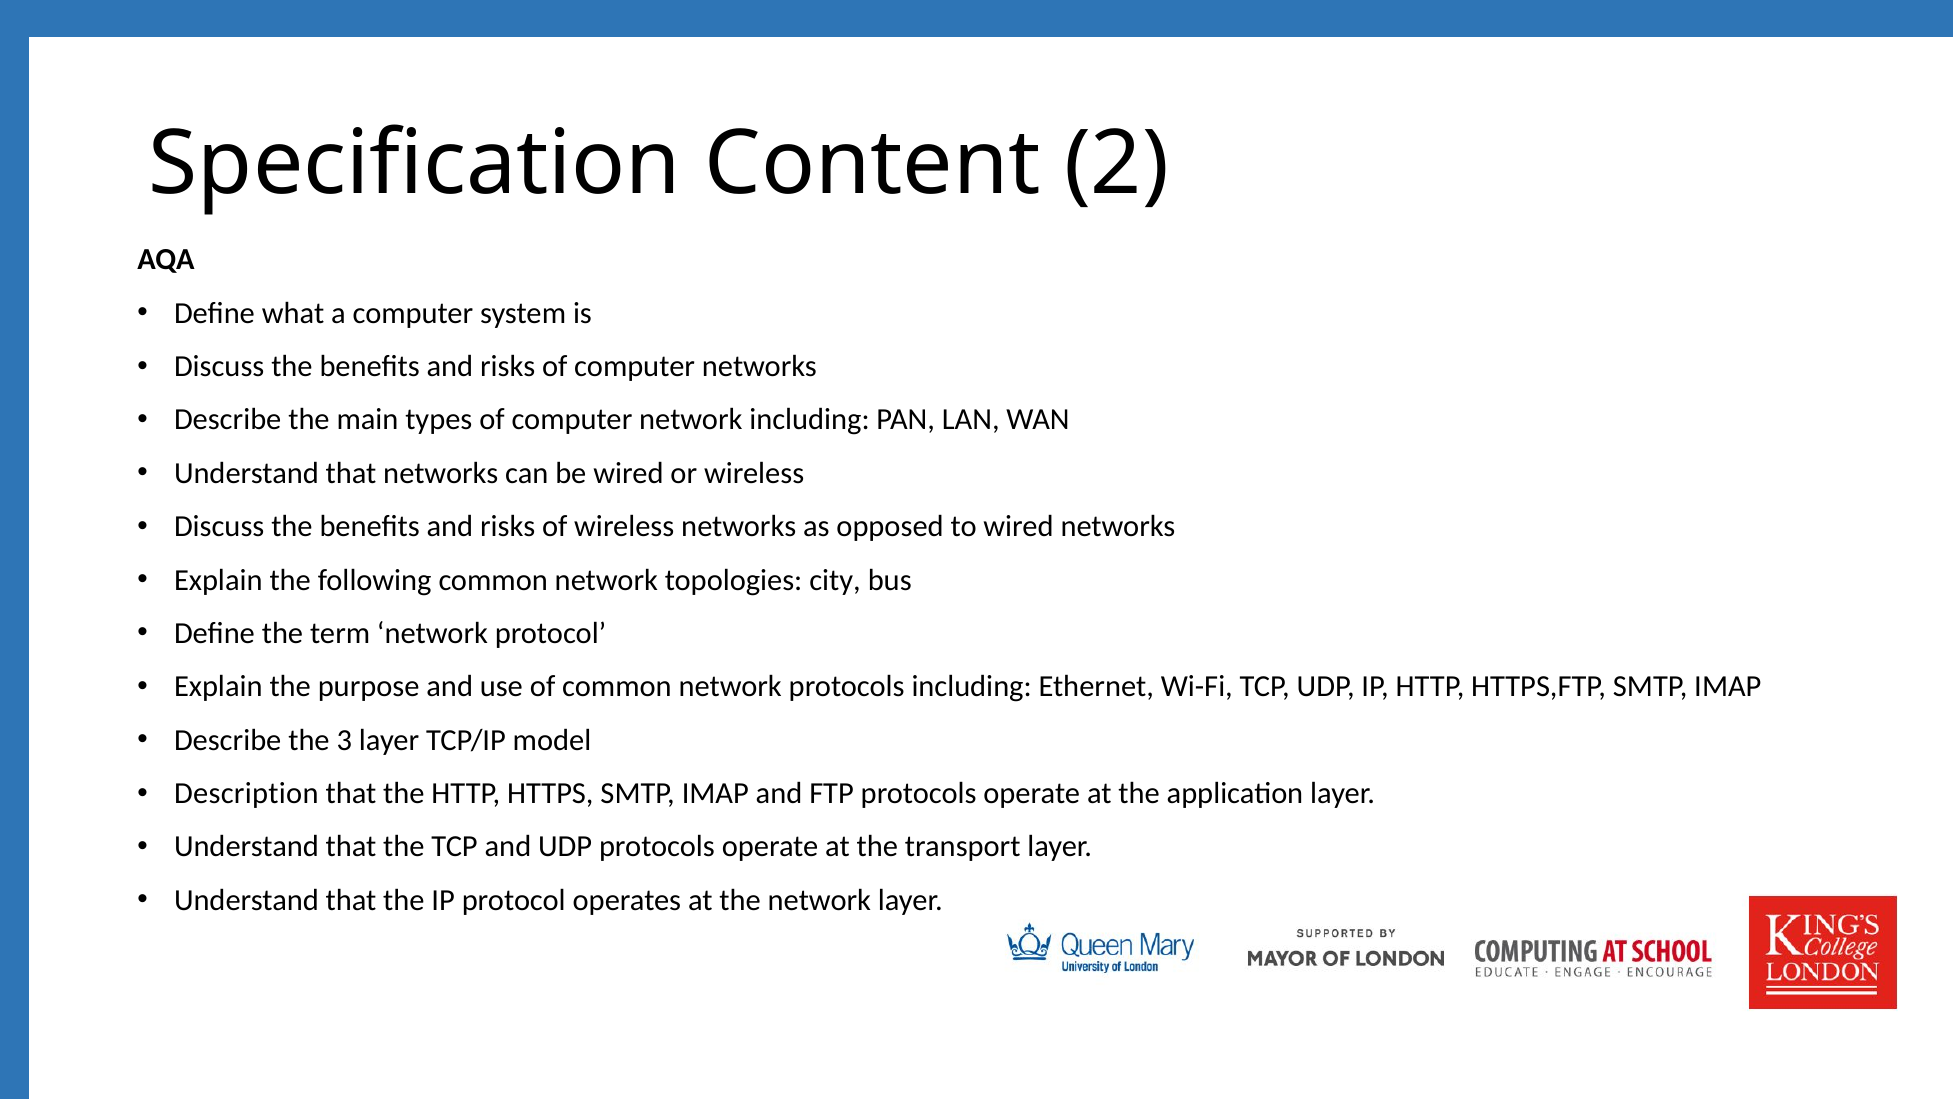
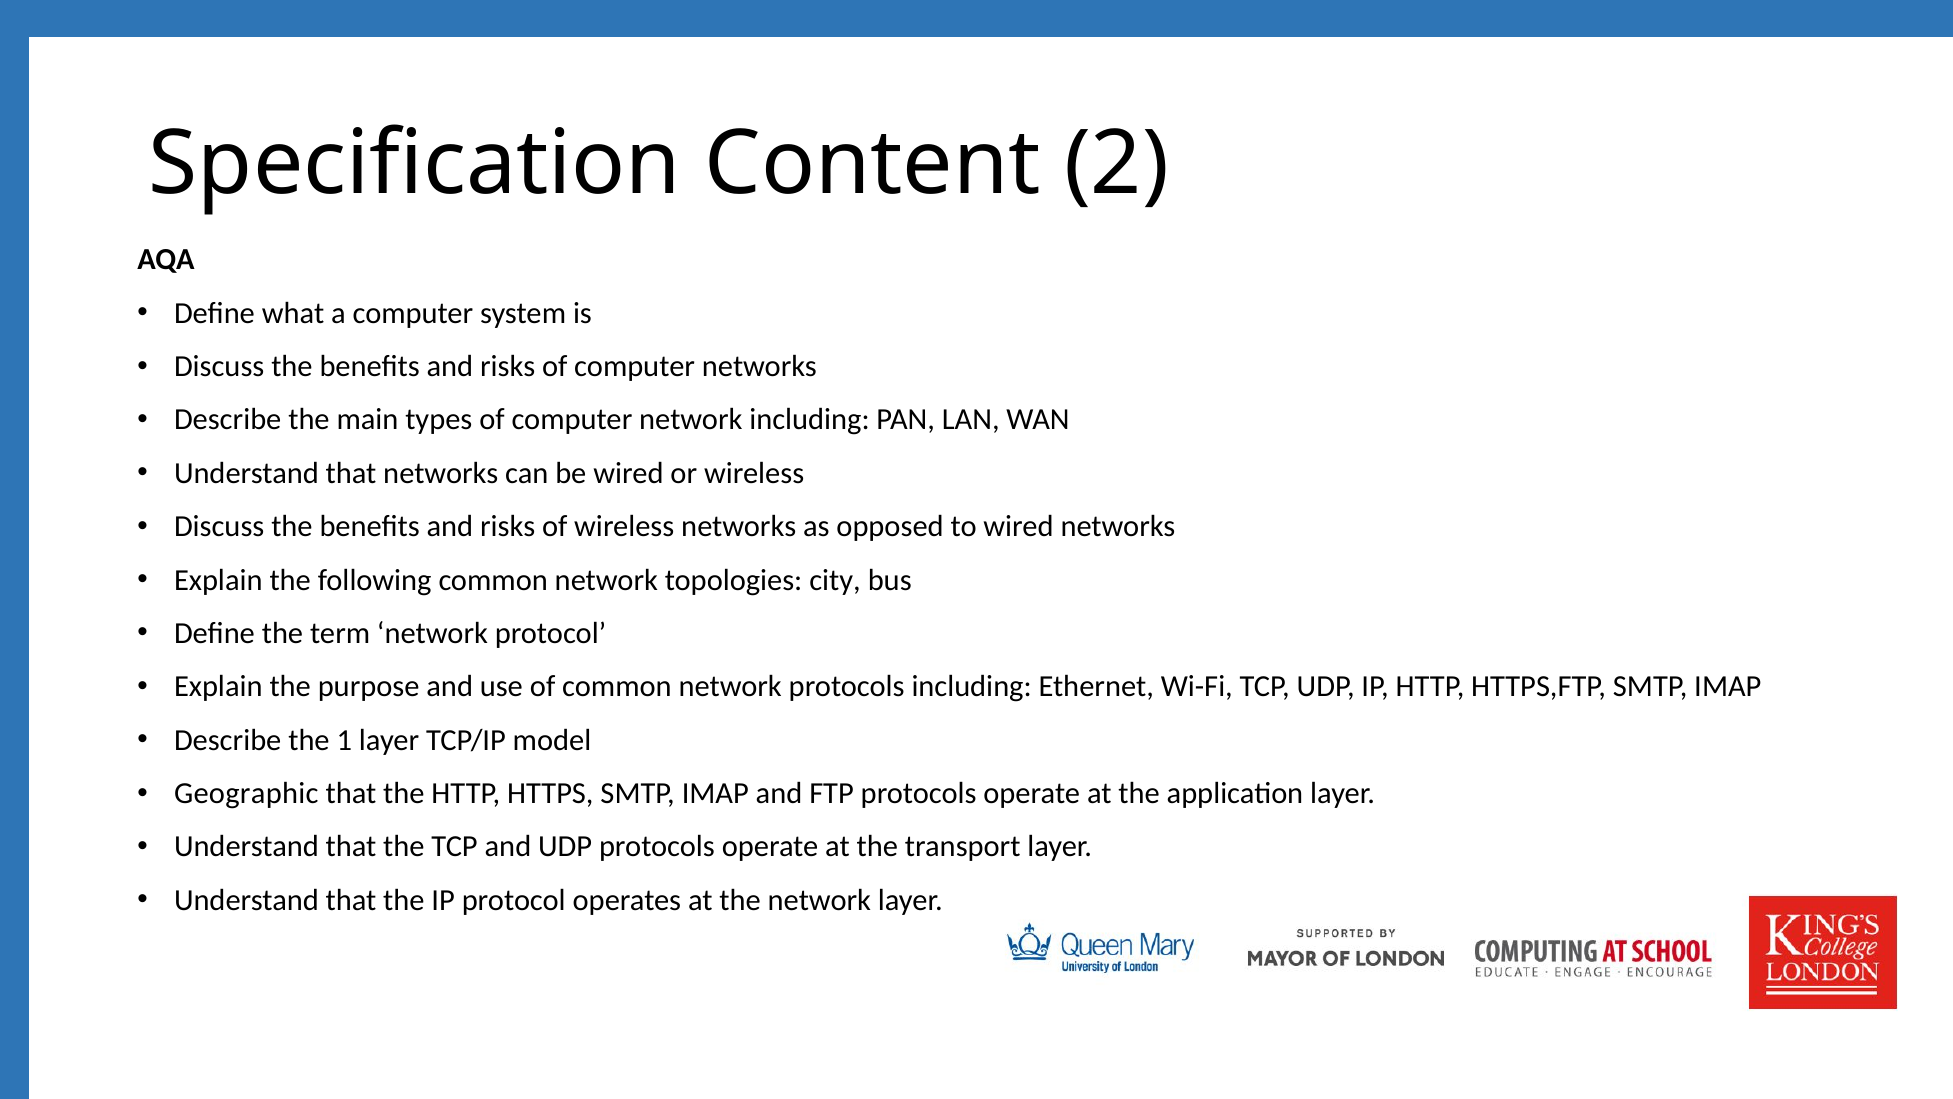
3: 3 -> 1 (344, 740)
Description: Description -> Geographic (246, 793)
